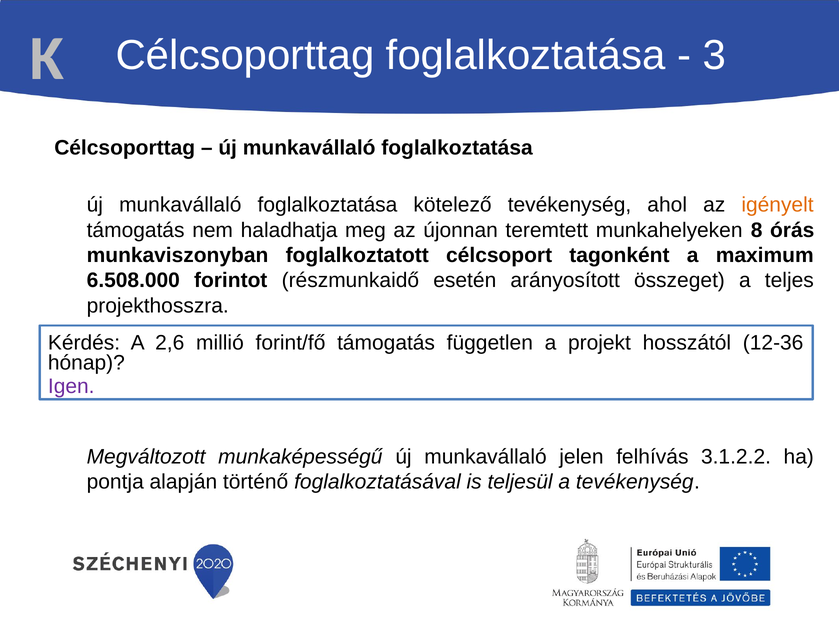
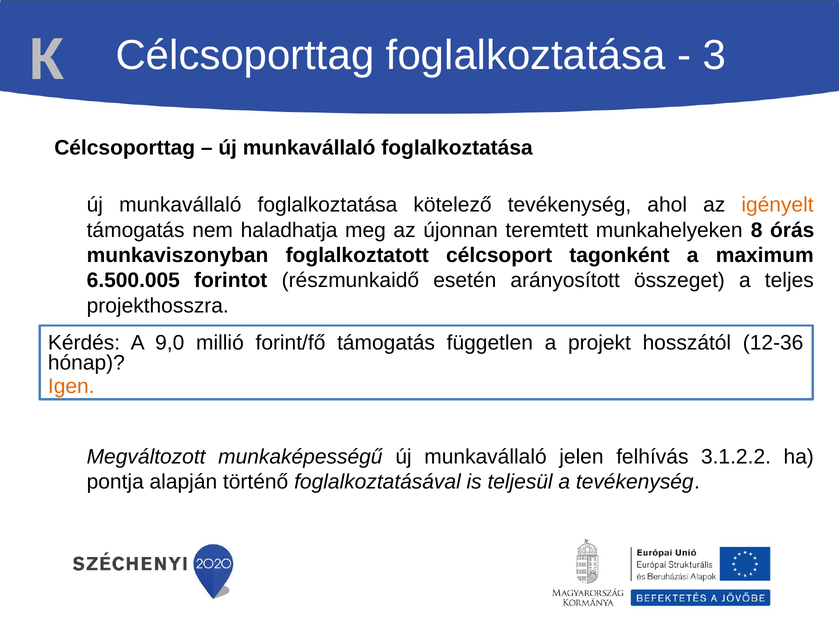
6.508.000: 6.508.000 -> 6.500.005 (133, 281)
2,6: 2,6 -> 9,0 (170, 343)
Igen colour: purple -> orange (71, 387)
